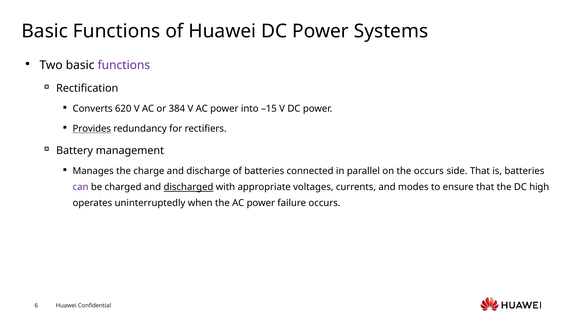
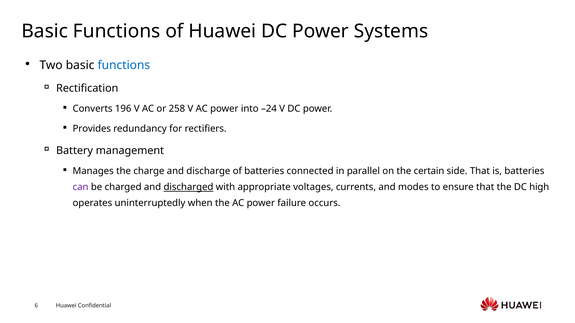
functions colour: purple -> blue (124, 65)
620: 620 -> 196 (123, 109)
384: 384 -> 258 (177, 109)
–15: –15 -> –24 (269, 109)
Provides underline: present -> none (92, 129)
the occurs: occurs -> certain (429, 171)
